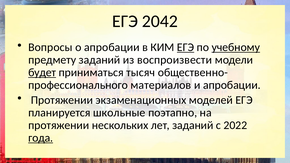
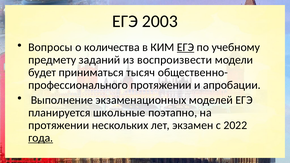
2042: 2042 -> 2003 (160, 21)
о апробации: апробации -> количества (112, 47)
учебному underline: present -> none (236, 47)
будет underline: present -> none (42, 73)
материалов: материалов -> протяжении (161, 85)
Протяжении: Протяжении -> Выполнение (62, 100)
лет заданий: заданий -> экзамен (193, 125)
